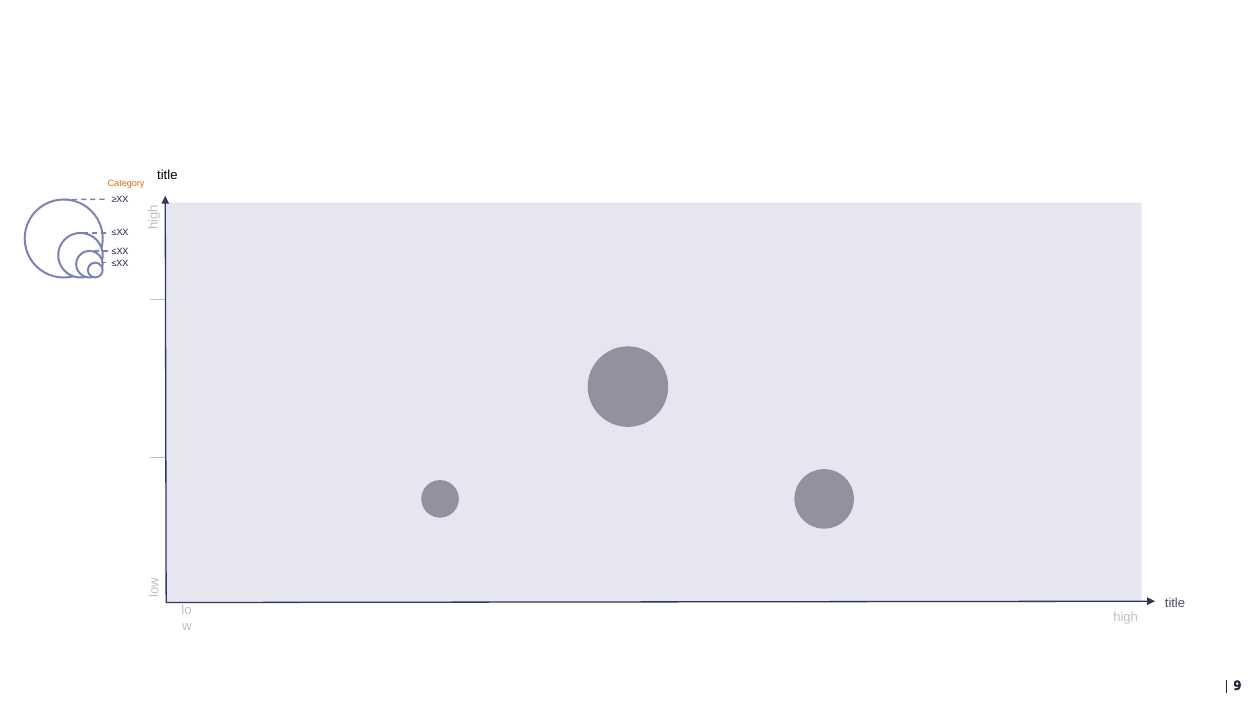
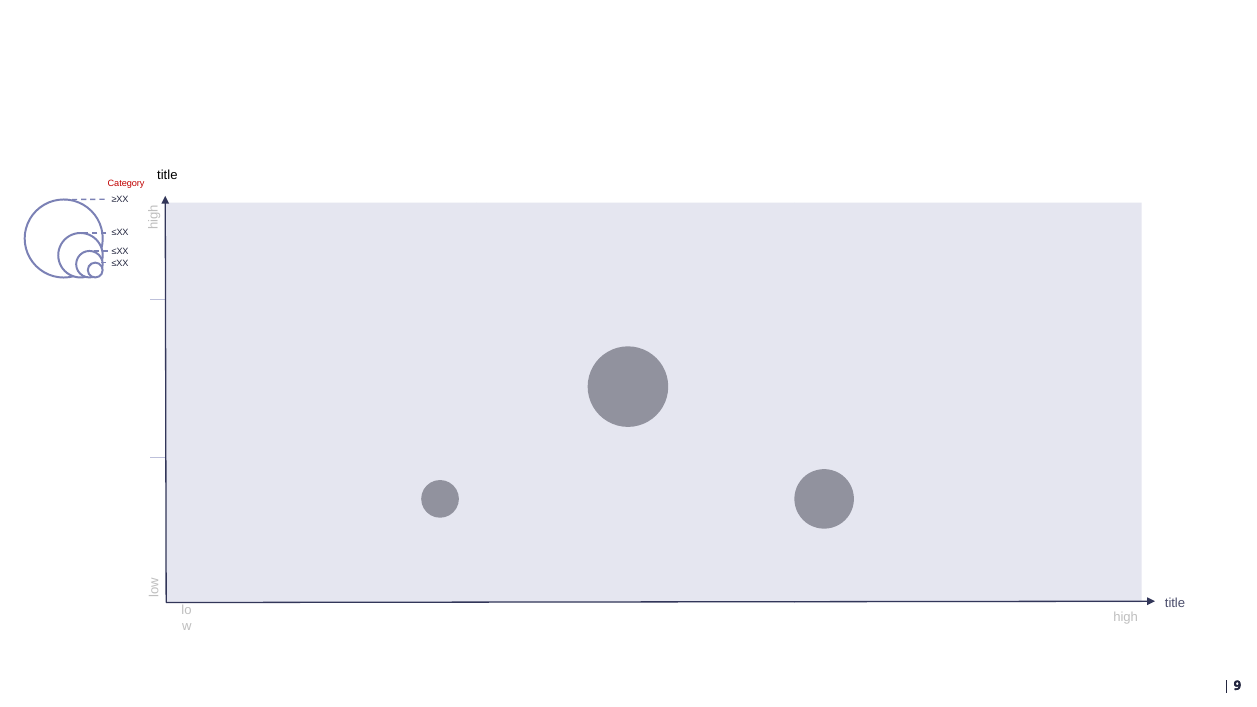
Category colour: orange -> red (126, 184)
